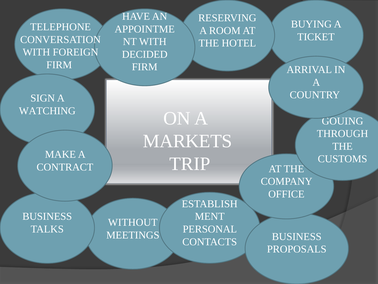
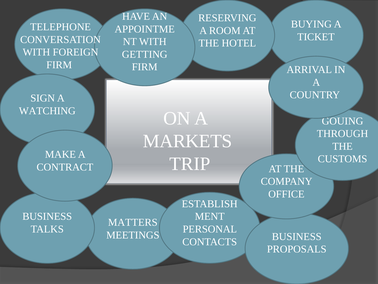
DECIDED: DECIDED -> GETTING (145, 54)
WITHOUT: WITHOUT -> MATTERS (133, 222)
